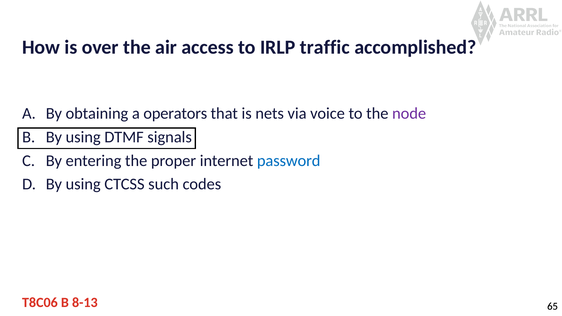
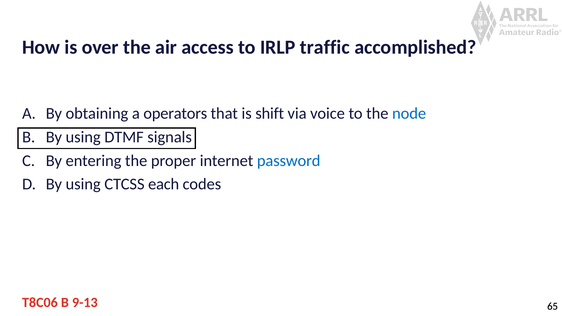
nets: nets -> shift (270, 114)
node colour: purple -> blue (409, 114)
such: such -> each (164, 184)
8-13: 8-13 -> 9-13 (85, 303)
